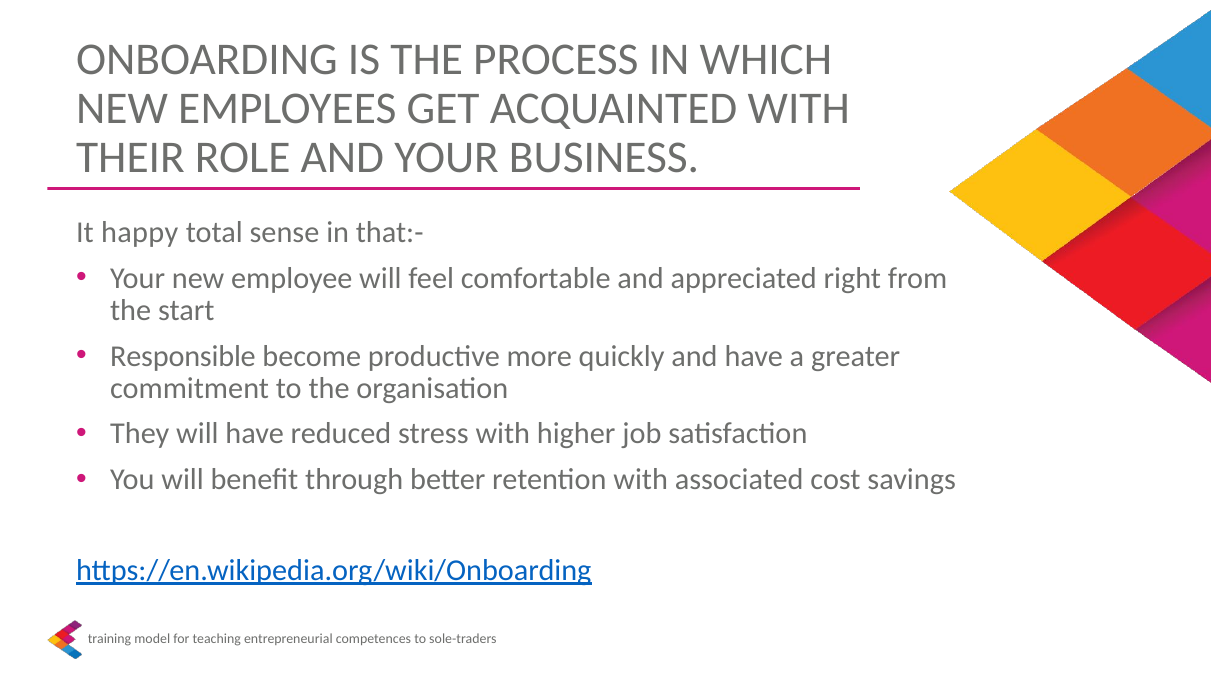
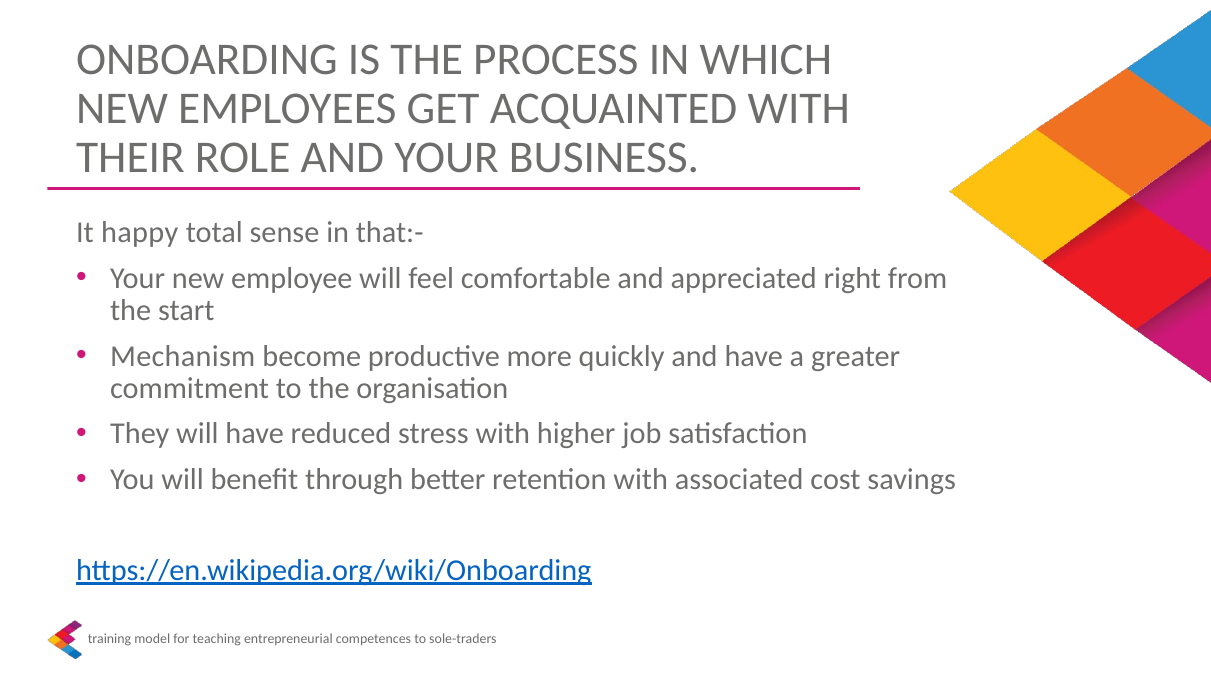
Responsible: Responsible -> Mechanism (183, 356)
